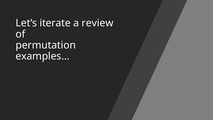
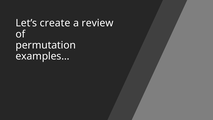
iterate: iterate -> create (55, 23)
